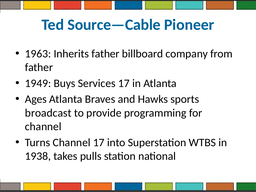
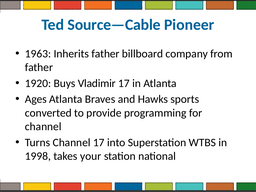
1949: 1949 -> 1920 (38, 83)
Services: Services -> Vladimir (97, 83)
broadcast: broadcast -> converted (48, 113)
1938: 1938 -> 1998 (38, 156)
pulls: pulls -> your (91, 156)
